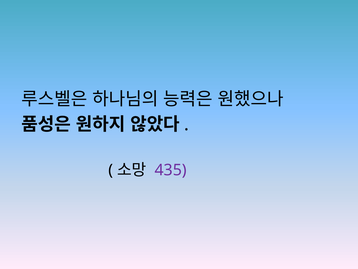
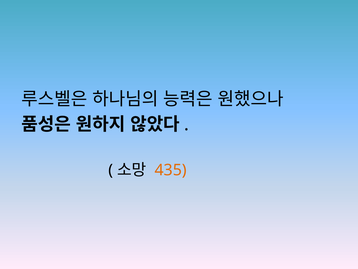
435 colour: purple -> orange (171, 170)
